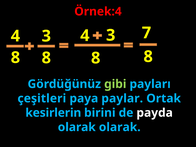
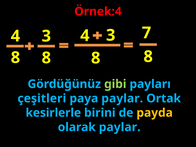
kesirlerin: kesirlerin -> kesirlerle (53, 113)
payda colour: white -> yellow (155, 113)
olarak olarak: olarak -> paylar (120, 127)
